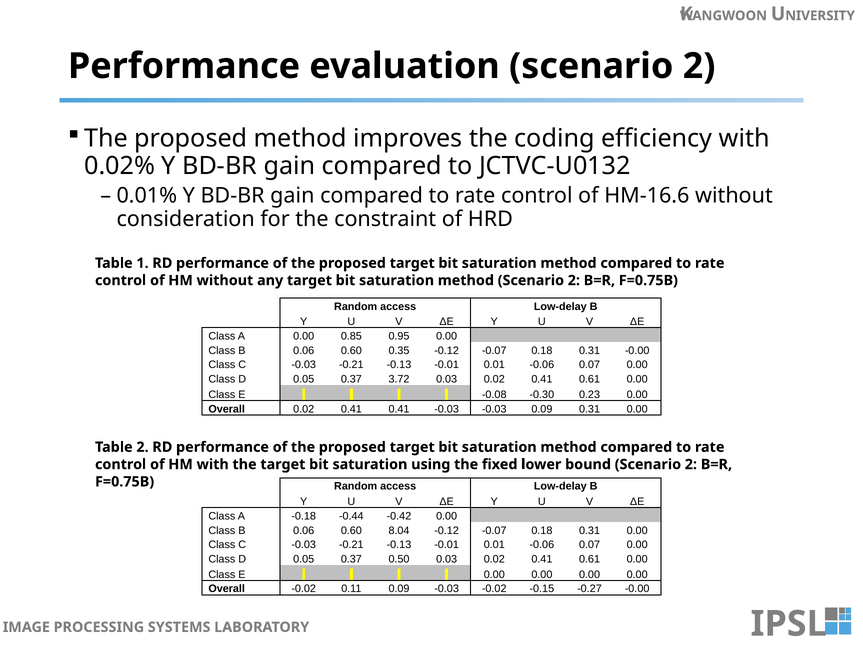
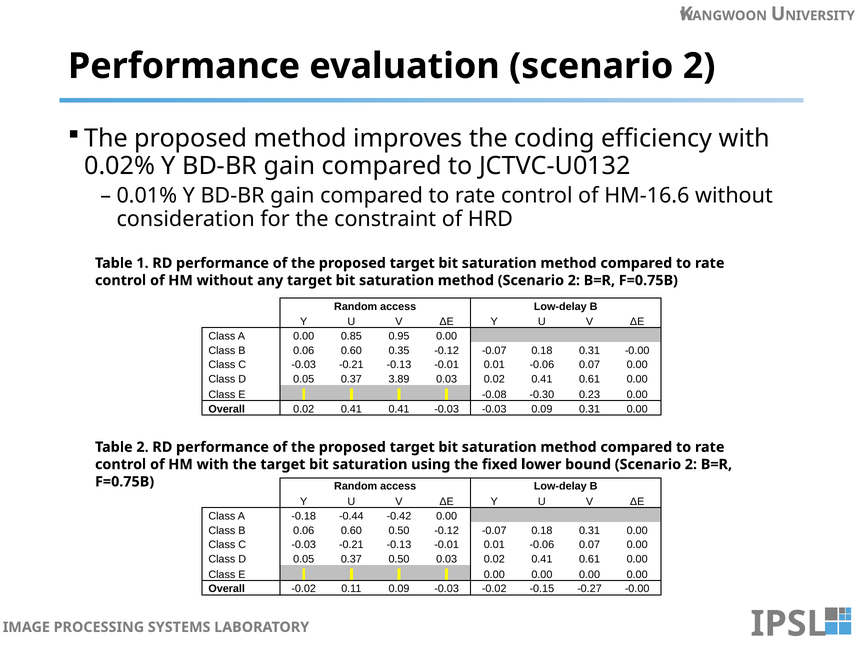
3.72: 3.72 -> 3.89 (399, 379)
0.60 8.04: 8.04 -> 0.50 (399, 530)
